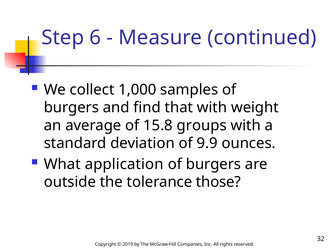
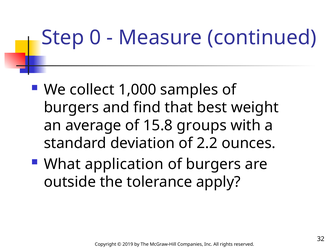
6: 6 -> 0 (95, 38)
that with: with -> best (212, 108)
9.9: 9.9 -> 2.2 (207, 143)
those: those -> apply (218, 182)
